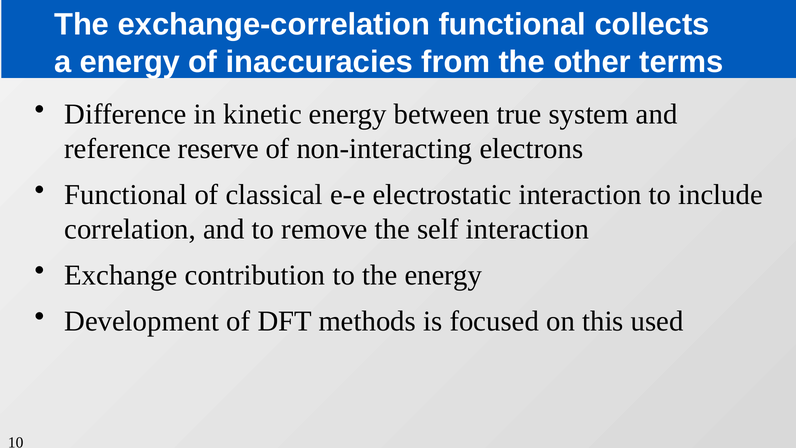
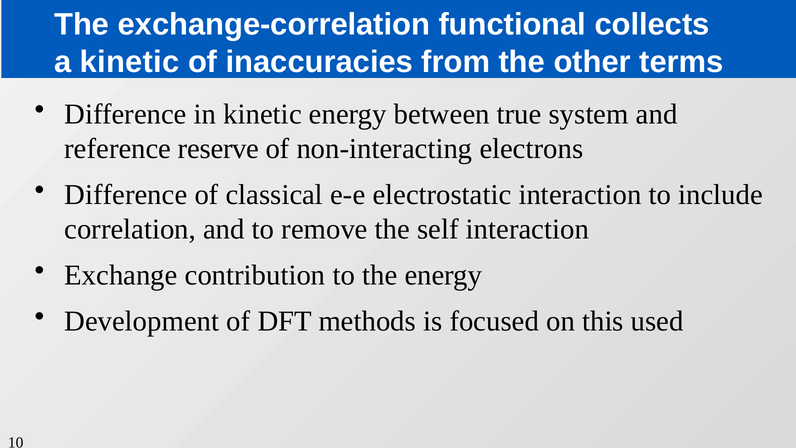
a energy: energy -> kinetic (130, 62)
Functional: Functional -> Difference (126, 195)
